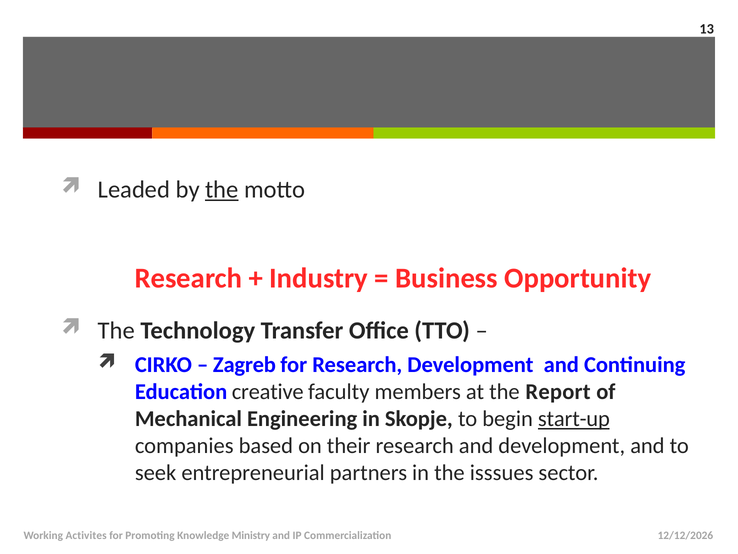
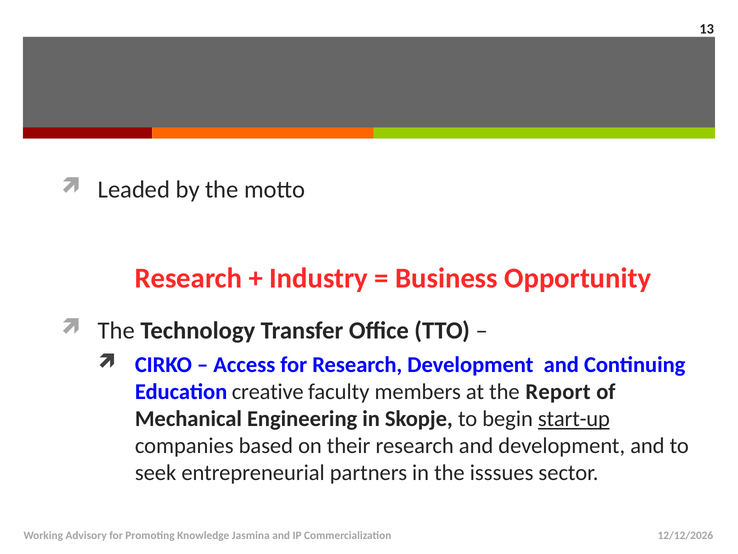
the underline: present -> none (222, 190)
Zagreb: Zagreb -> Access (244, 365)
Activites: Activites -> Advisory (86, 535)
Ministry: Ministry -> Jasmina (251, 535)
